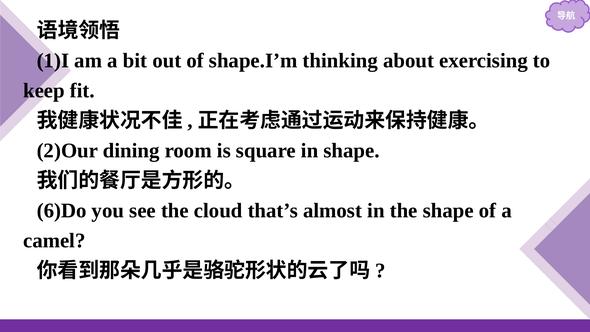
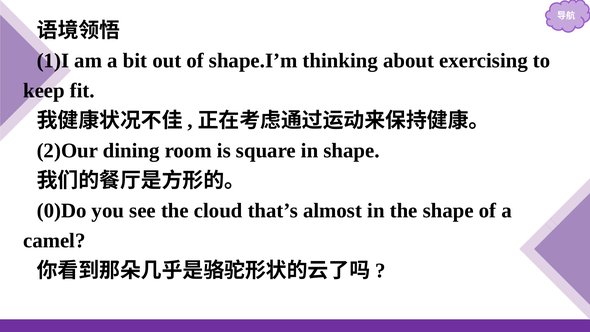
6)Do: 6)Do -> 0)Do (62, 211)
